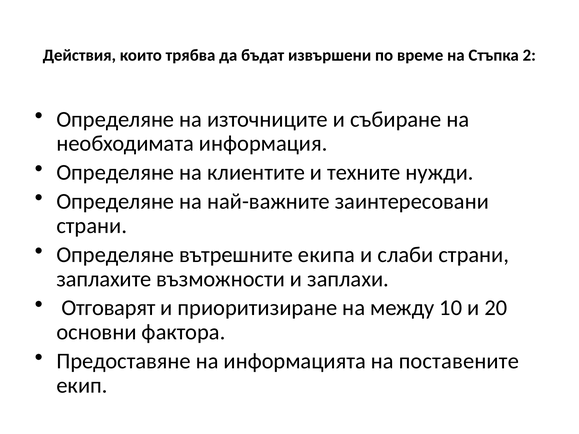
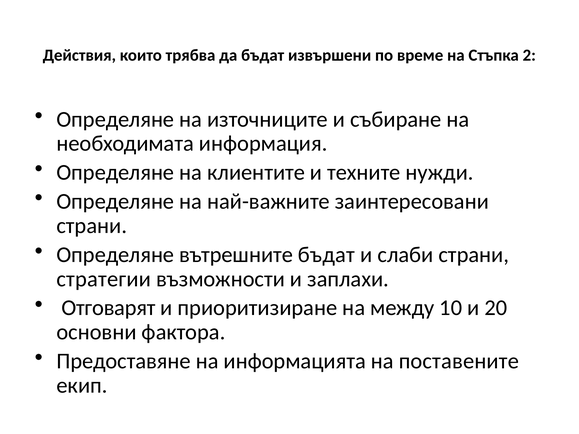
вътрешните екипа: екипа -> бъдат (326, 255)
заплахите: заплахите -> стратегии (104, 279)
